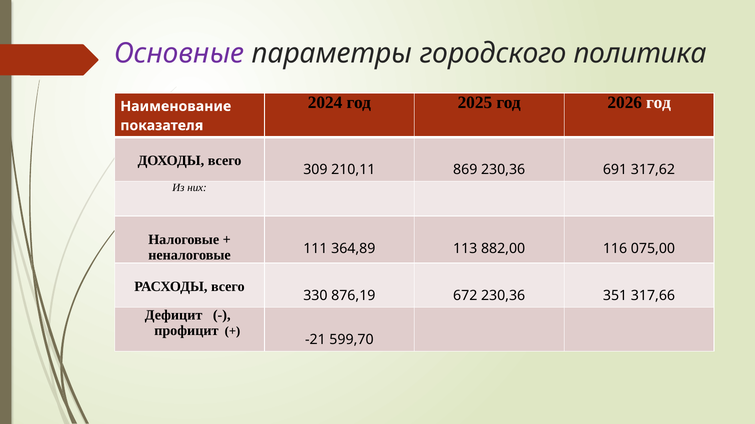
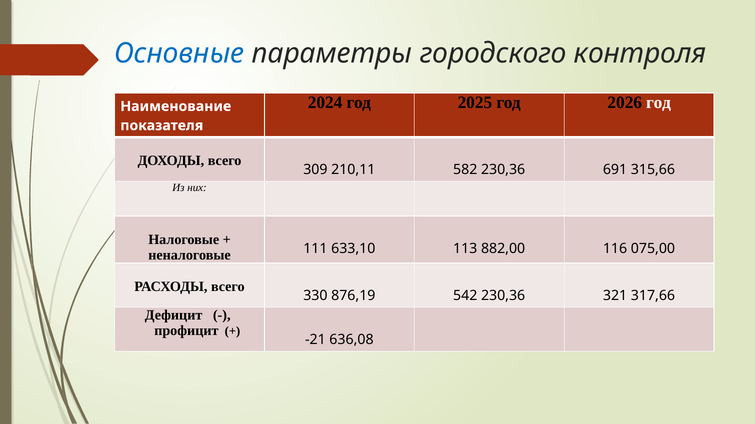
Основные colour: purple -> blue (179, 54)
политика: политика -> контроля (640, 54)
869: 869 -> 582 (465, 170)
317,62: 317,62 -> 315,66 (653, 170)
364,89: 364,89 -> 633,10 (353, 249)
672: 672 -> 542 (465, 296)
351: 351 -> 321 (615, 296)
599,70: 599,70 -> 636,08 (352, 340)
